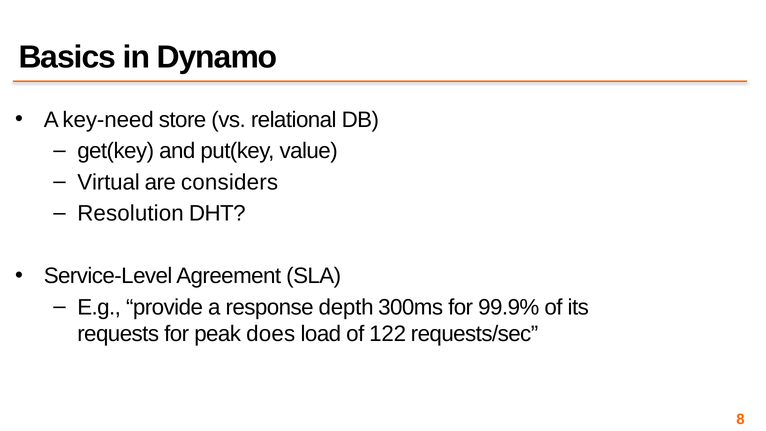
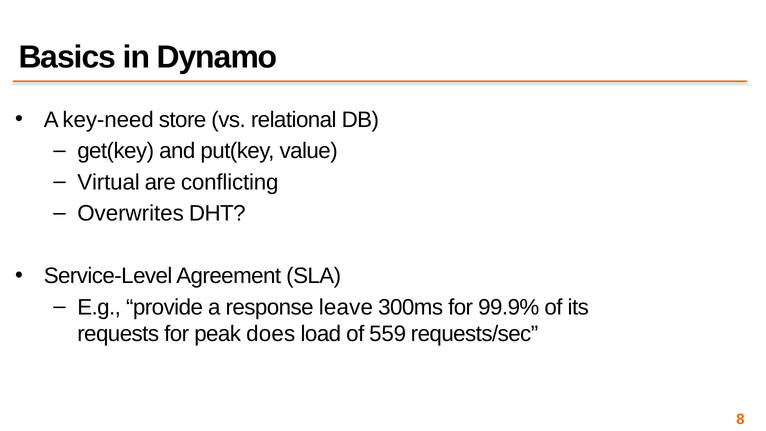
considers: considers -> conflicting (230, 182)
Resolution: Resolution -> Overwrites (131, 213)
depth: depth -> leave (346, 307)
122: 122 -> 559 (388, 334)
